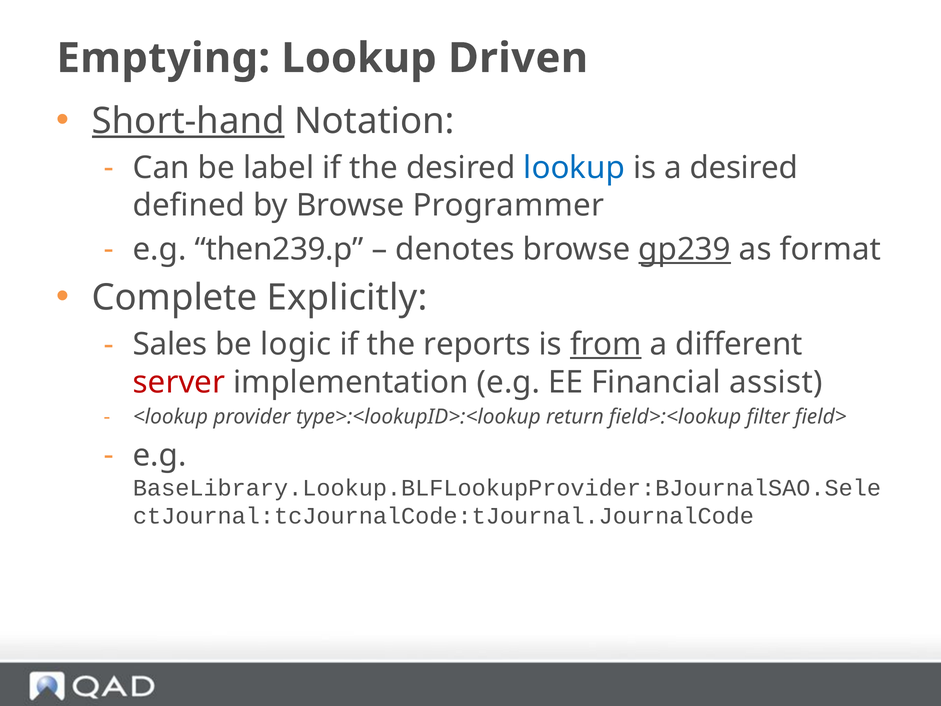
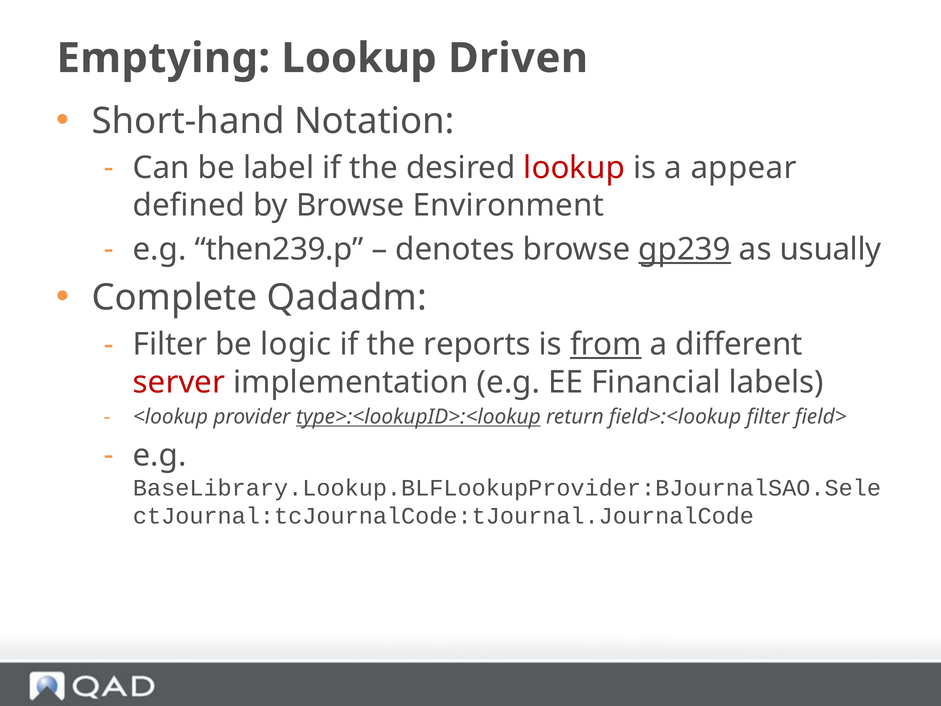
Short-hand underline: present -> none (188, 121)
lookup colour: blue -> red (574, 168)
a desired: desired -> appear (744, 168)
Programmer: Programmer -> Environment (508, 205)
format: format -> usually (831, 249)
Explicitly: Explicitly -> Qadadm (347, 298)
Sales: Sales -> Filter (170, 344)
assist: assist -> labels (776, 382)
type>:<lookupID>:<lookup underline: none -> present (418, 417)
